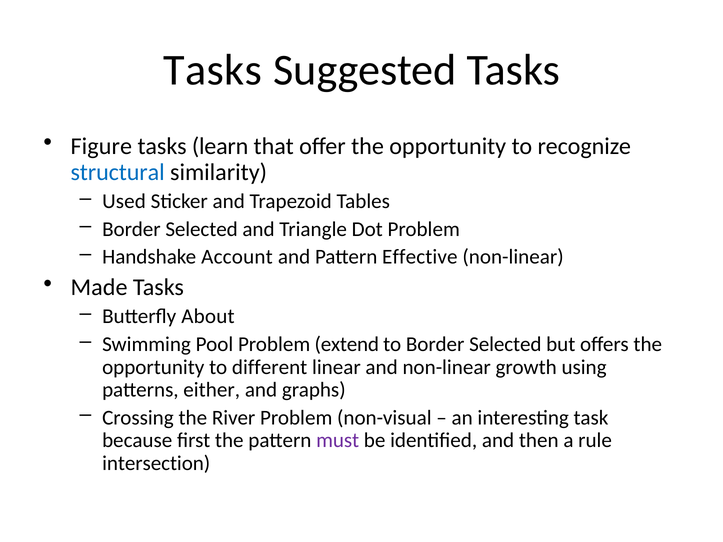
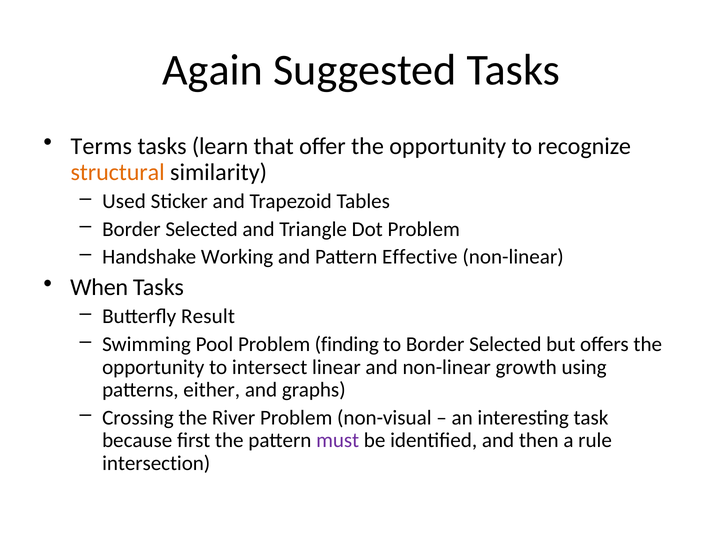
Tasks: Tasks -> Again (213, 70)
Figure: Figure -> Terms (101, 146)
structural colour: blue -> orange (118, 172)
Account: Account -> Working (237, 257)
Made: Made -> When (99, 288)
About: About -> Result (208, 317)
extend: extend -> finding (347, 345)
different: different -> intersect (270, 367)
